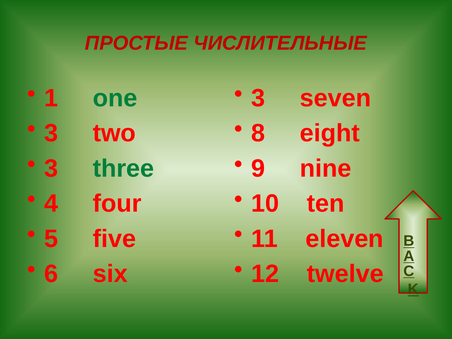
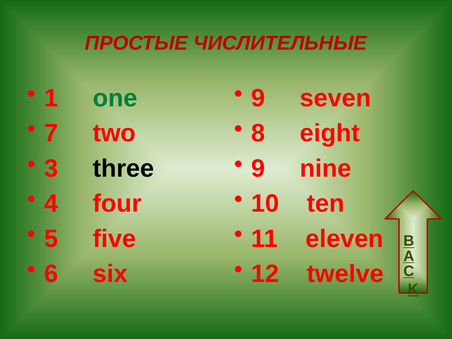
3: 3 -> 9 (258, 98)
3: 3 -> 7 (51, 133)
three colour: green -> black (123, 168)
